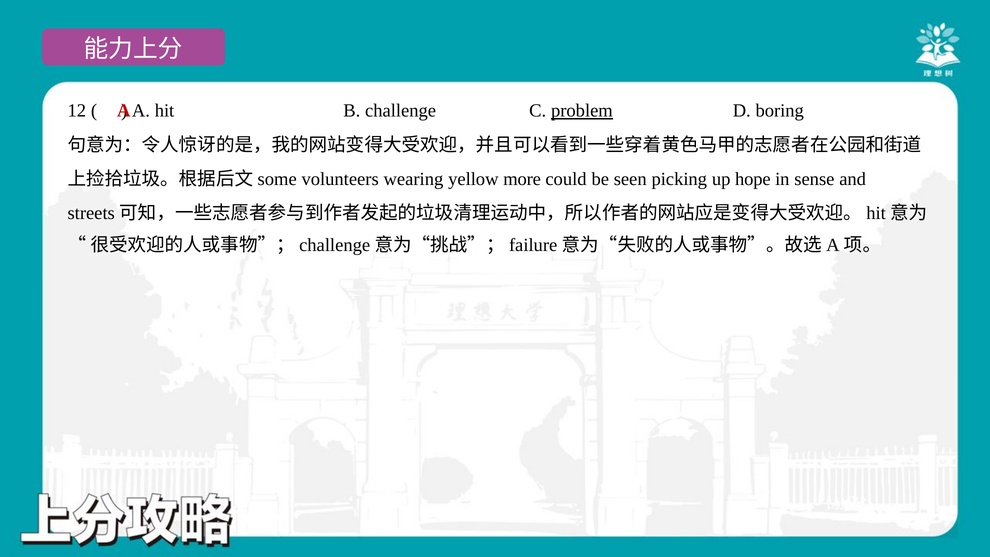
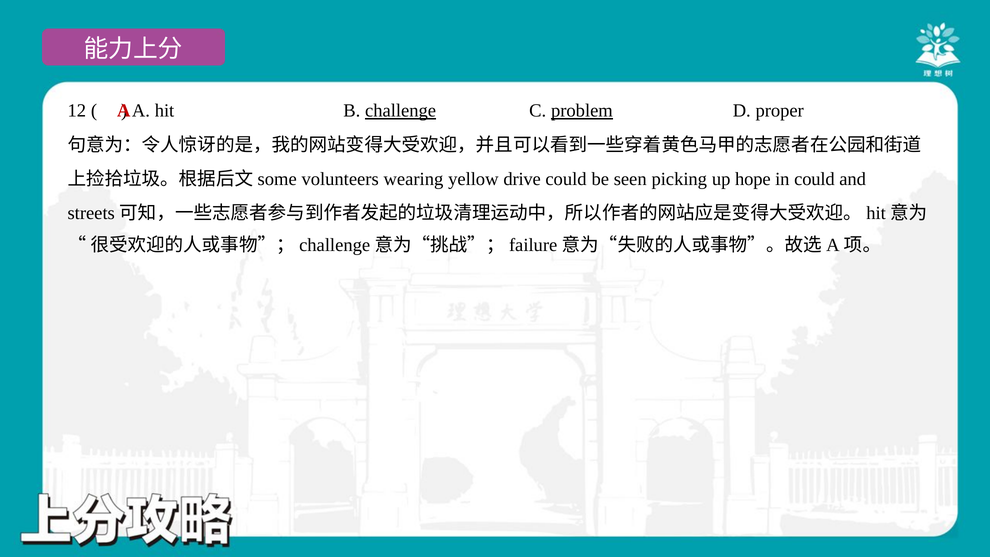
challenge underline: none -> present (401, 111)
boring: boring -> proper (780, 111)
more: more -> drive (522, 179)
in sense: sense -> could (814, 179)
